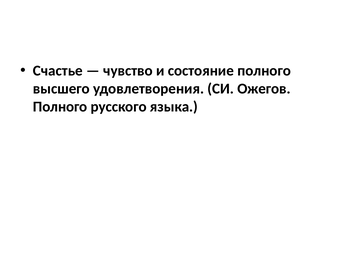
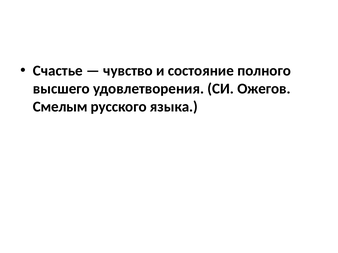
Полного: Полного -> Смелым (60, 107)
